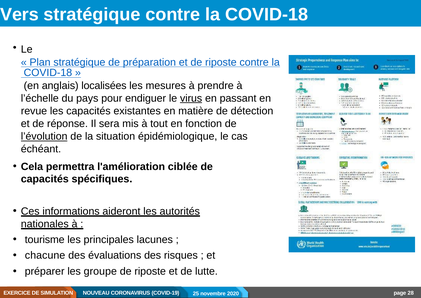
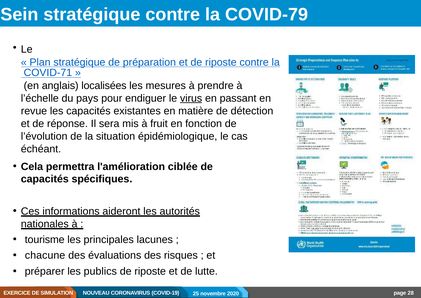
Vers: Vers -> Sein (19, 15)
stratégique contre la COVID-18: COVID-18 -> COVID-79 (267, 15)
COVID-18: COVID-18 -> COVID-71 (48, 73)
tout: tout -> fruit (159, 124)
l’évolution underline: present -> none (44, 136)
groupe: groupe -> publics (100, 272)
